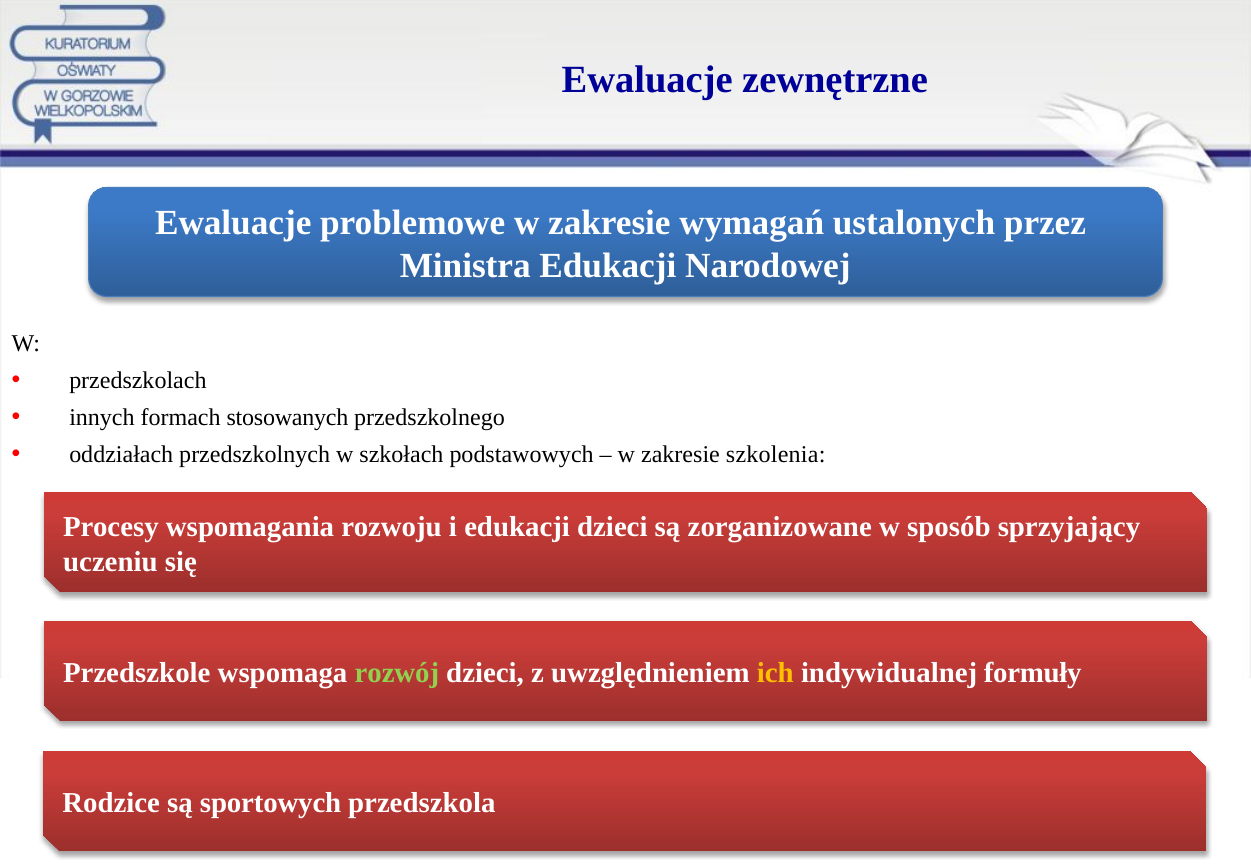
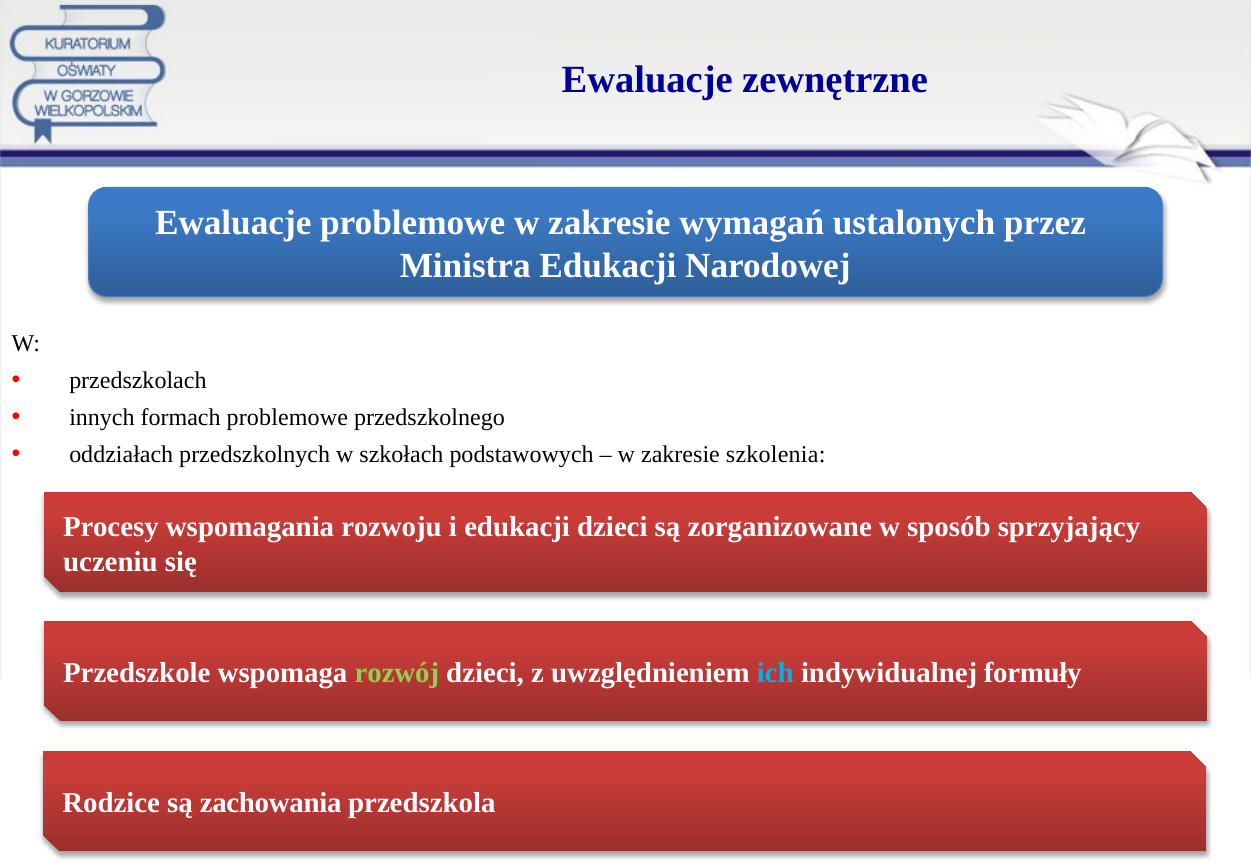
formach stosowanych: stosowanych -> problemowe (287, 418)
ich colour: yellow -> light blue (775, 673)
sportowych: sportowych -> zachowania (271, 803)
